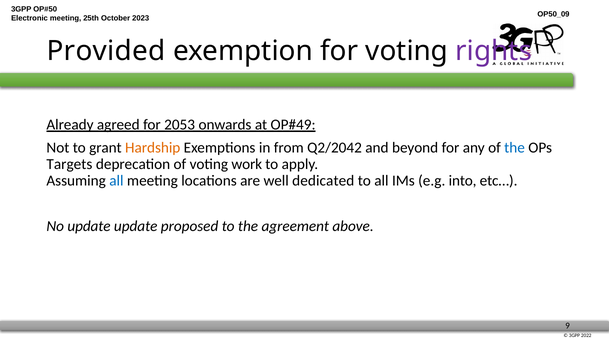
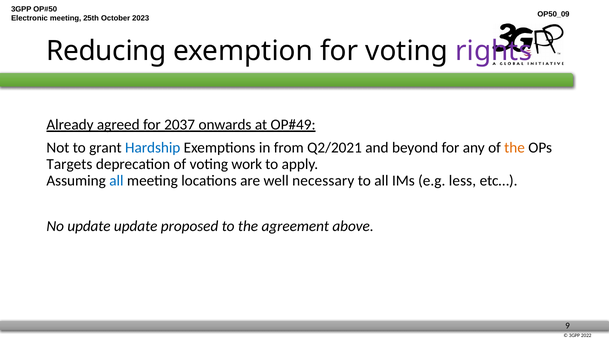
Provided: Provided -> Reducing (106, 51)
2053: 2053 -> 2037 (180, 125)
Hardship colour: orange -> blue (153, 147)
Q2/2042: Q2/2042 -> Q2/2021 (335, 147)
the colour: blue -> orange (515, 147)
dedicated: dedicated -> necessary (323, 180)
into: into -> less (462, 180)
